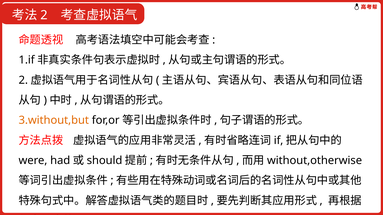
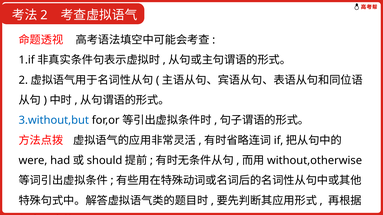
3.without,but colour: orange -> blue (54, 121)
